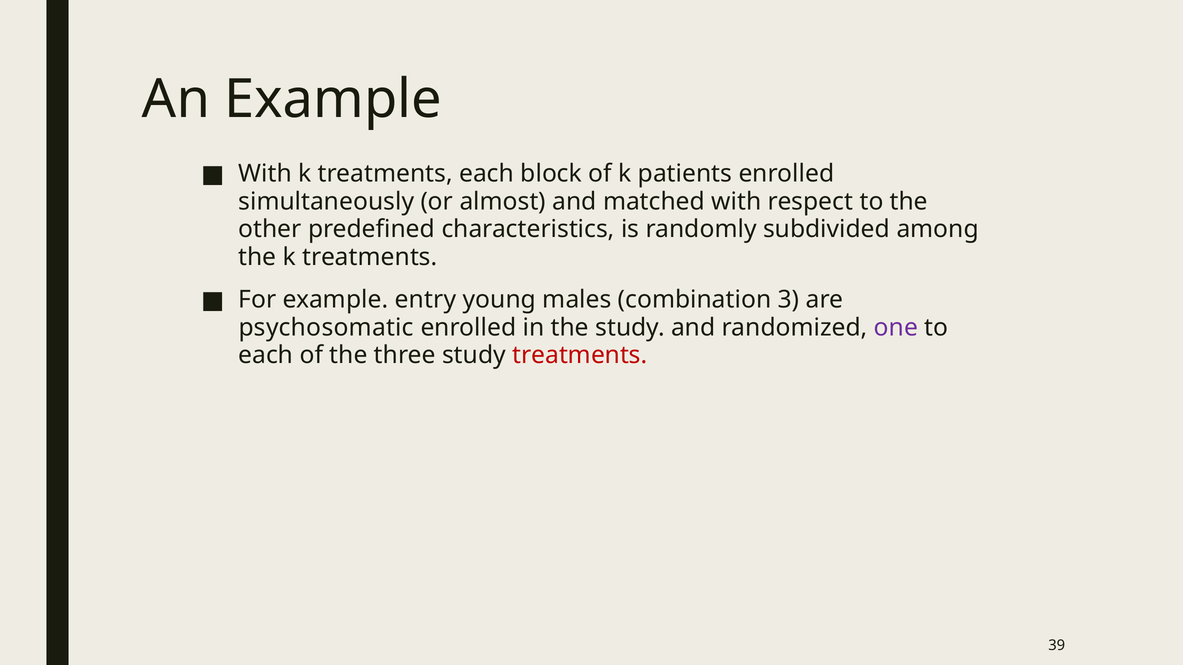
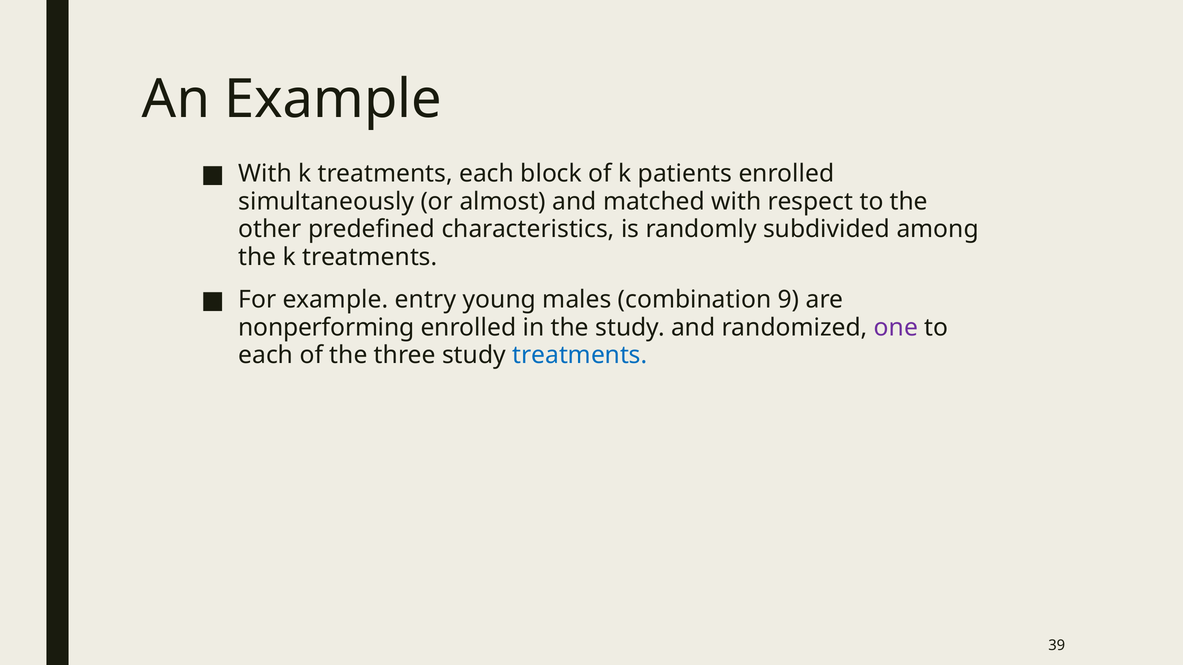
3: 3 -> 9 (789, 300)
psychosomatic: psychosomatic -> nonperforming (326, 328)
treatments colour: red -> blue (580, 355)
